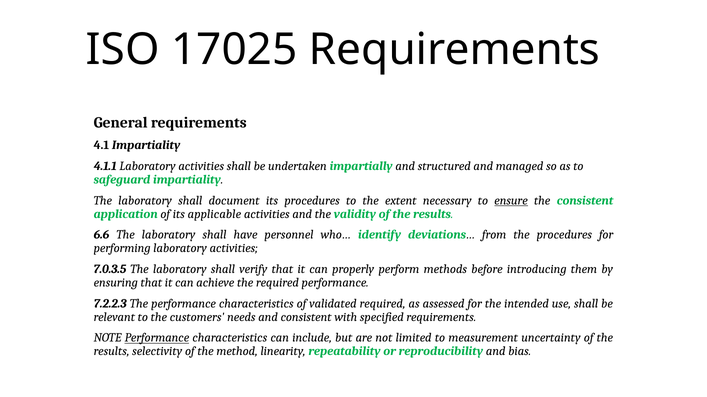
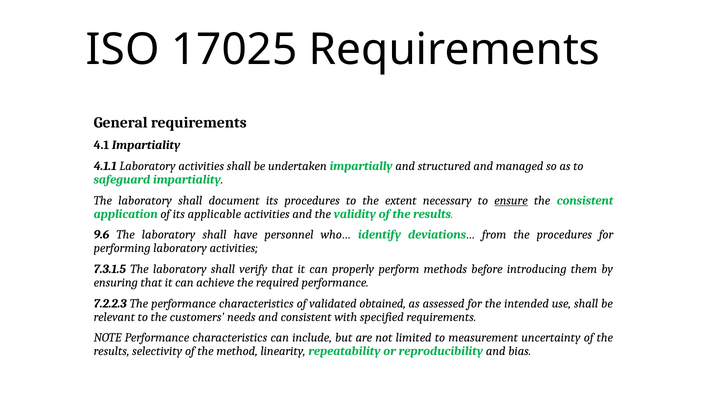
6.6: 6.6 -> 9.6 (102, 235)
7.0.3.5: 7.0.3.5 -> 7.3.1.5 (110, 270)
validated required: required -> obtained (383, 304)
Performance underline: present -> none (157, 338)
